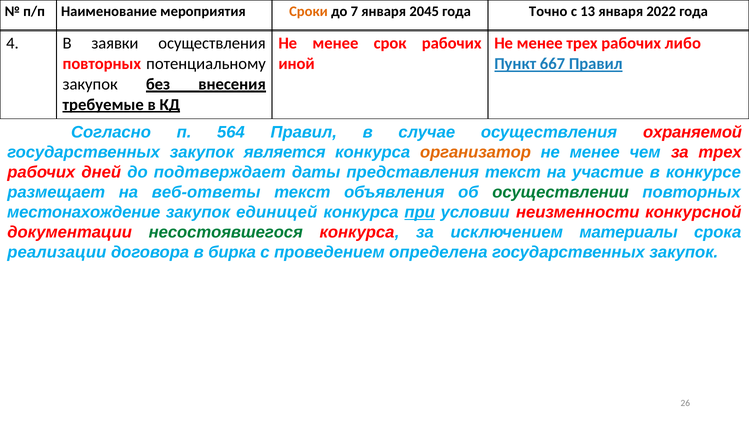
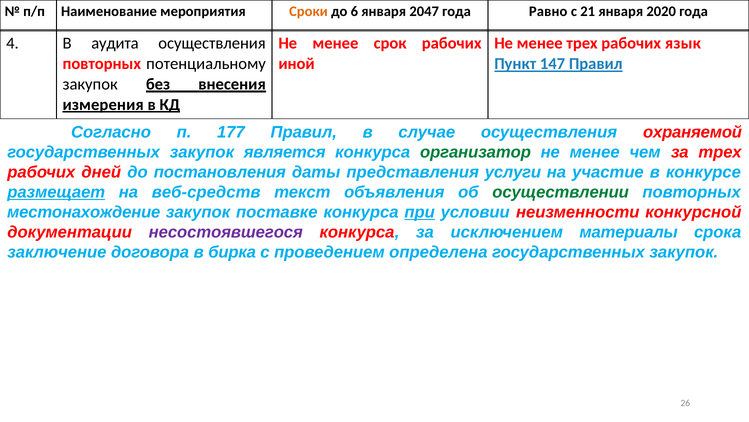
7: 7 -> 6 (354, 11)
2045: 2045 -> 2047 (424, 11)
Точно: Точно -> Равно (548, 11)
13: 13 -> 21 (588, 11)
2022: 2022 -> 2020 (661, 11)
заявки: заявки -> аудита (115, 43)
либо: либо -> язык (683, 43)
667: 667 -> 147 (552, 64)
требуемые: требуемые -> измерения (103, 104)
564: 564 -> 177 (231, 132)
организатор colour: orange -> green (475, 152)
подтверждает: подтверждает -> постановления (220, 172)
представления текст: текст -> услуги (513, 172)
размещает underline: none -> present (56, 192)
веб-ответы: веб-ответы -> веб-средств (206, 192)
единицей: единицей -> поставке (277, 212)
несостоявшегося colour: green -> purple (226, 232)
реализации: реализации -> заключение (57, 252)
